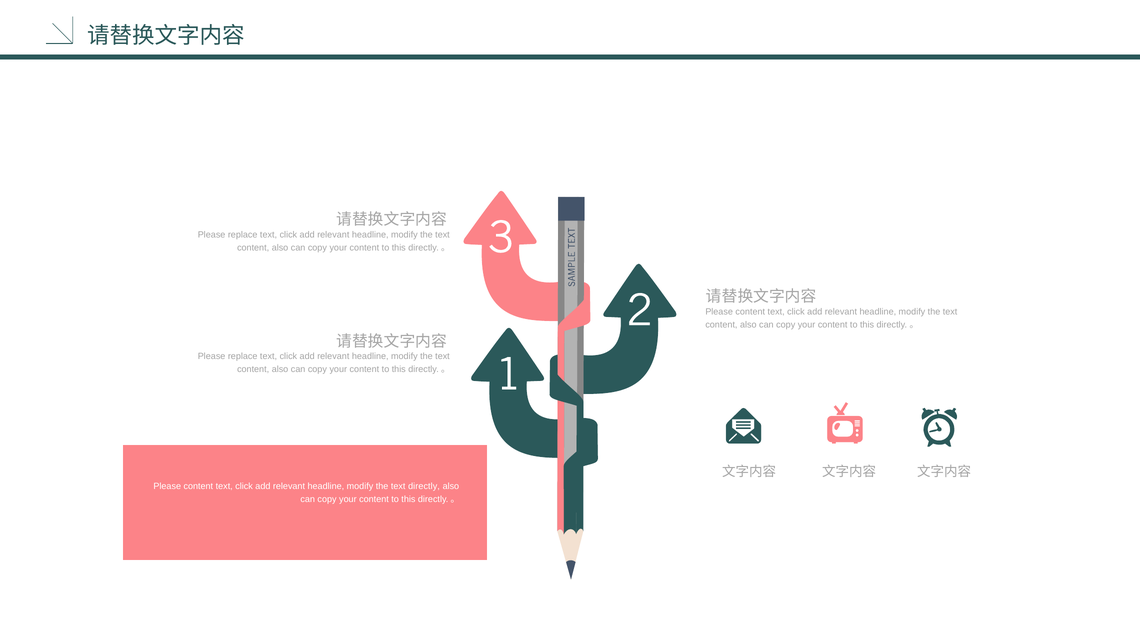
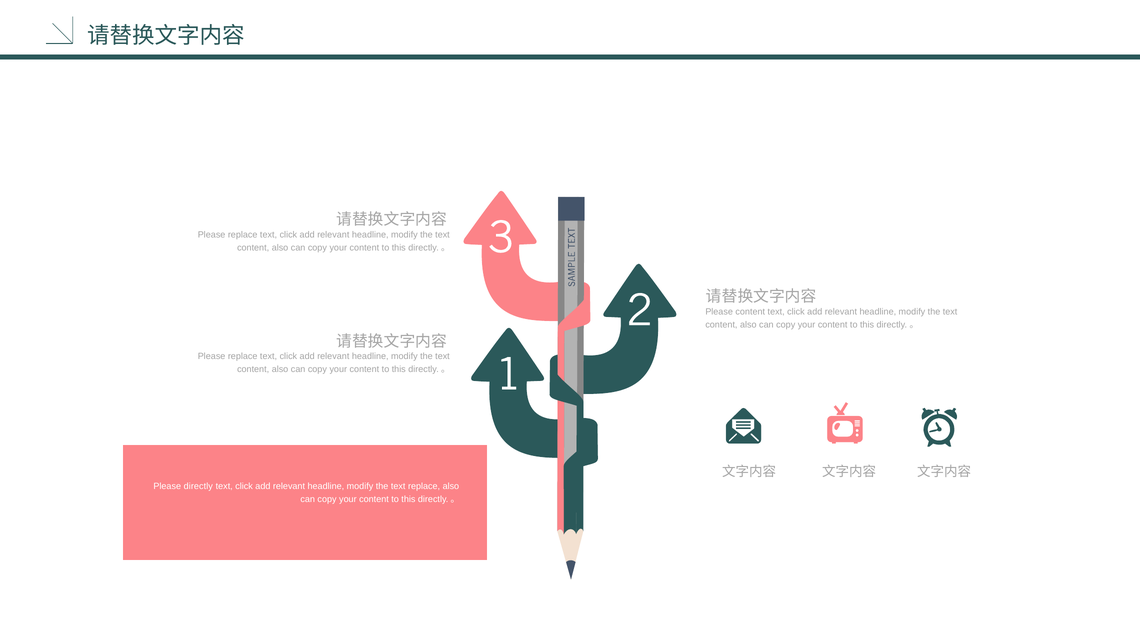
content: content -> directly (198, 487)
text directly: directly -> replace (424, 487)
